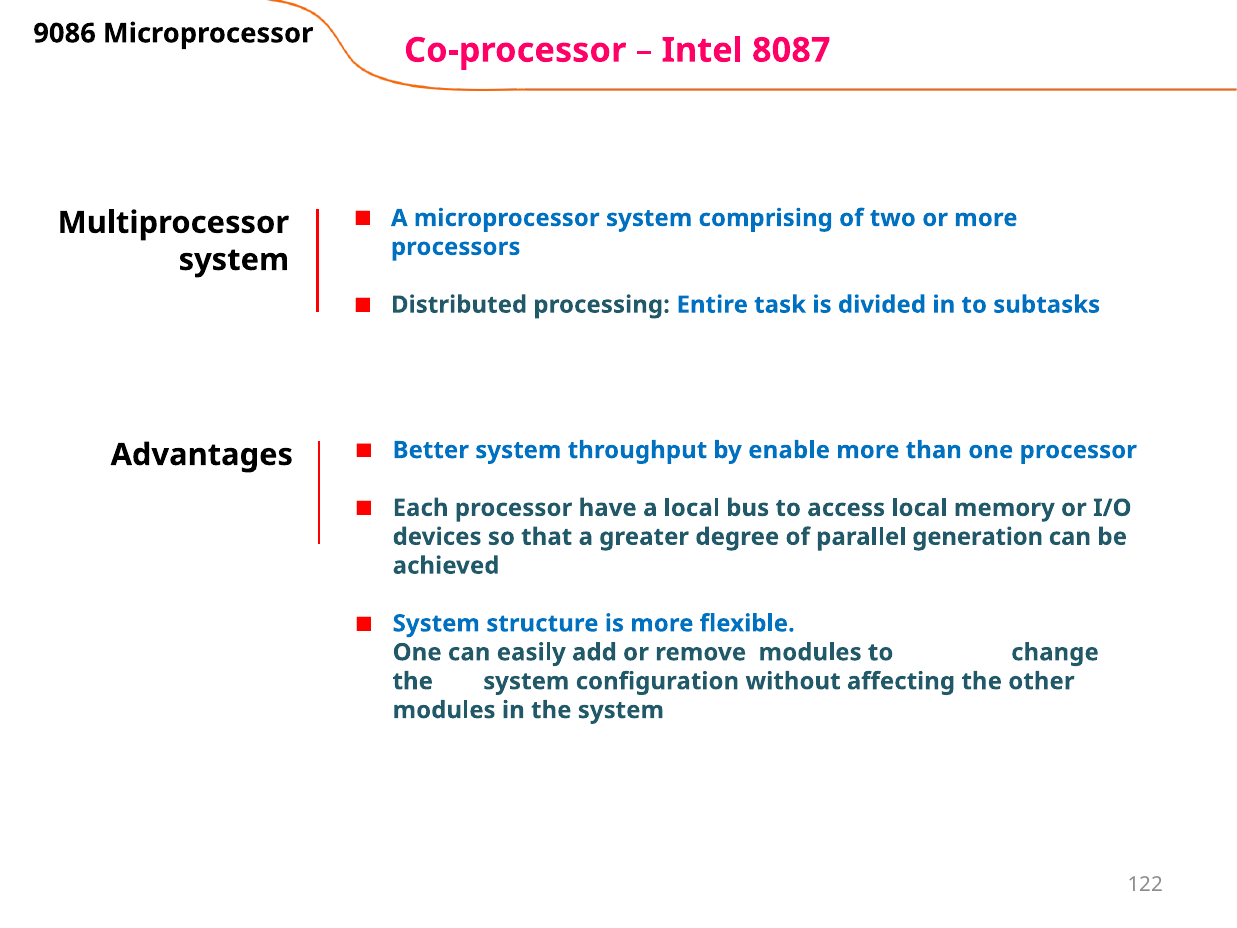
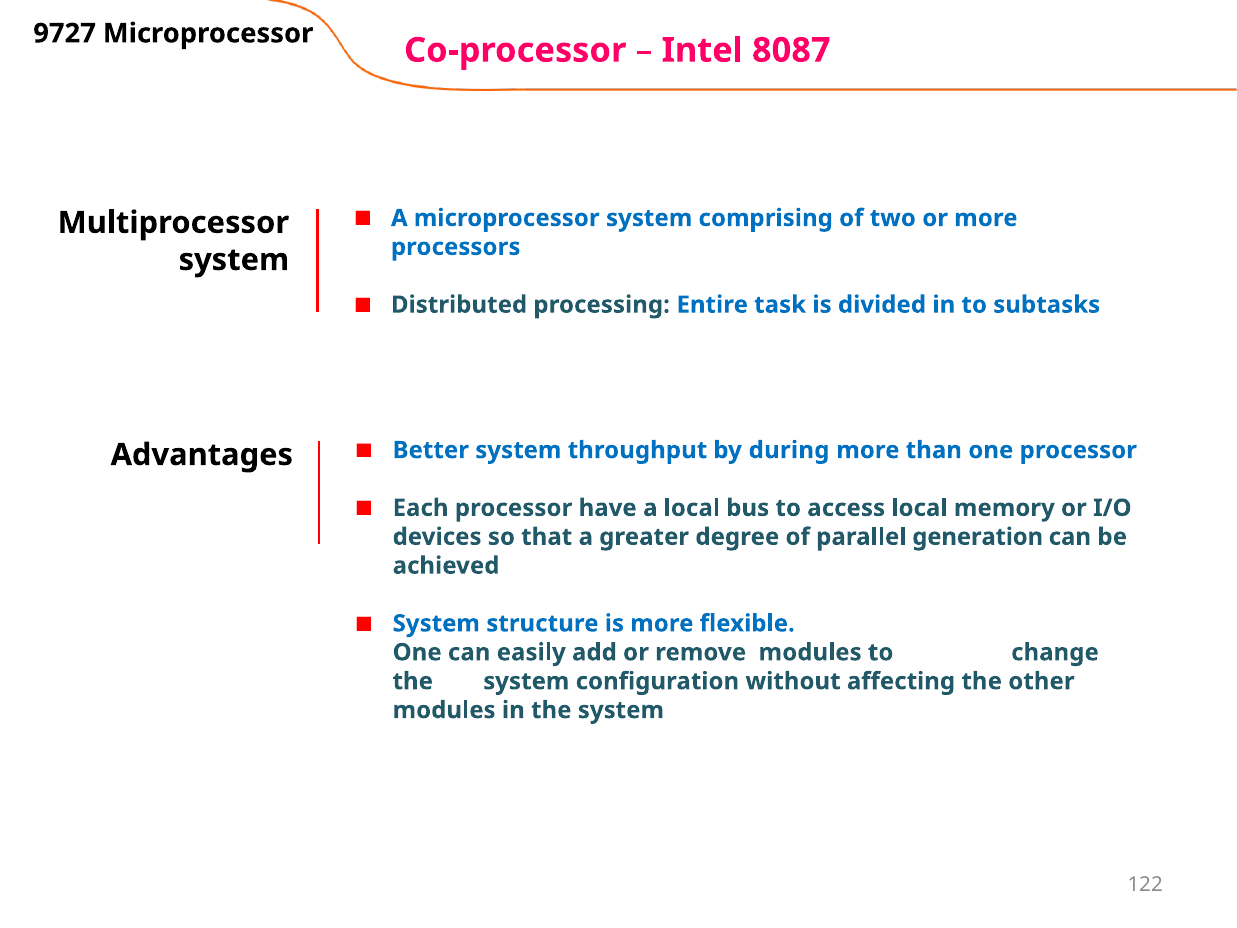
9086: 9086 -> 9727 (65, 33)
enable: enable -> during (789, 450)
